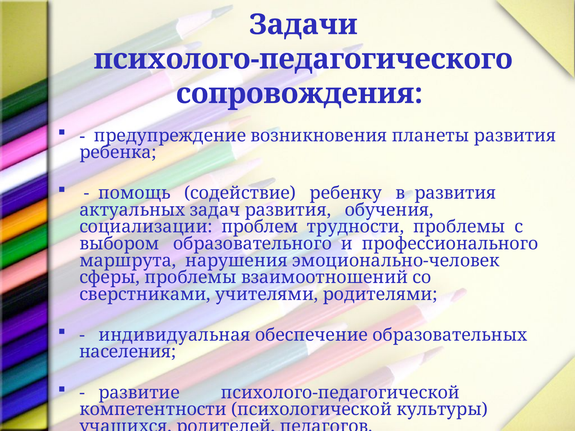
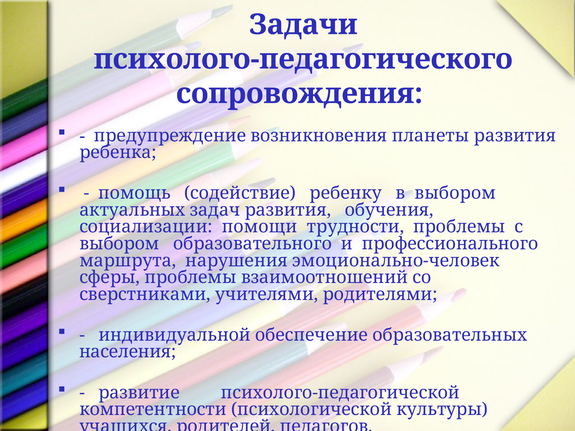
в развития: развития -> выбором (455, 193)
проблем: проблем -> помощи (260, 227)
индивидуальная: индивидуальная -> индивидуальной (175, 335)
